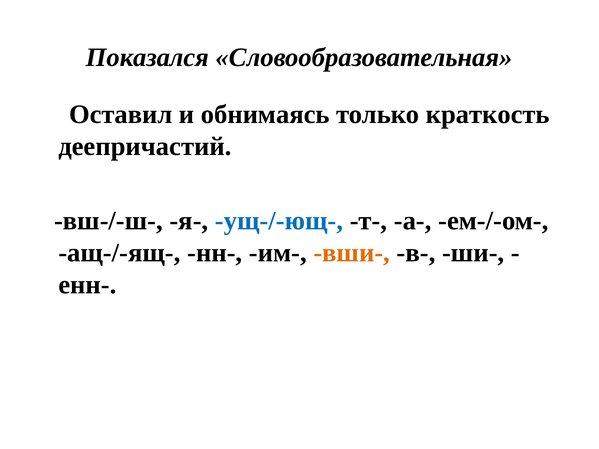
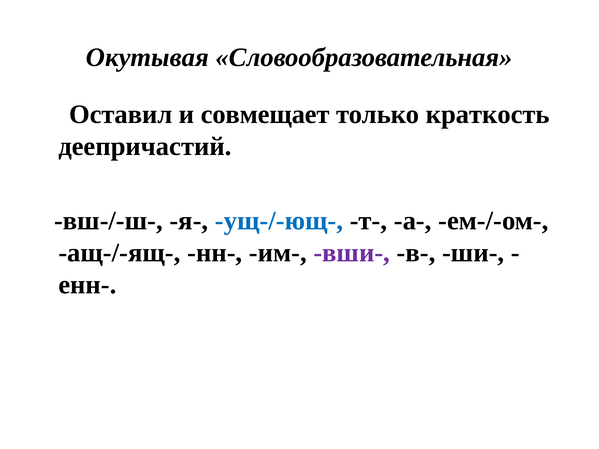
Показался: Показался -> Окутывая (147, 57)
обнимаясь: обнимаясь -> совмещает (265, 114)
вши- colour: orange -> purple (352, 253)
